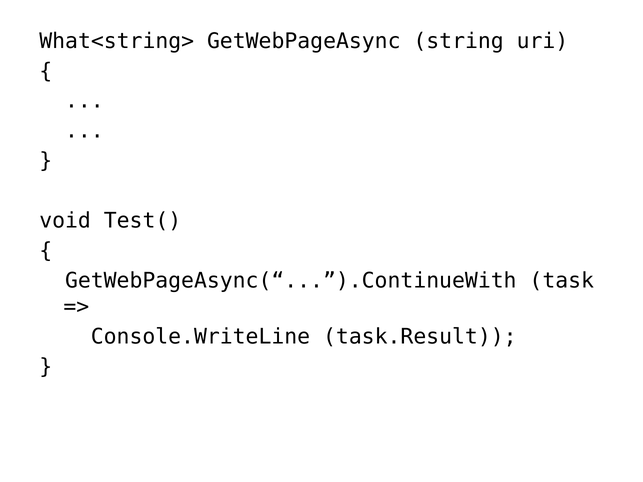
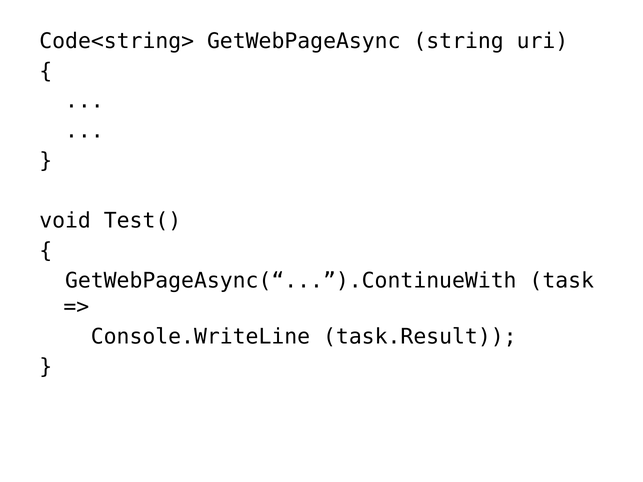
What<string>: What<string> -> Code<string> (117, 41)
